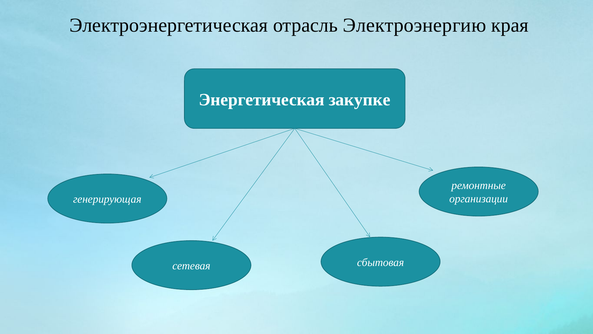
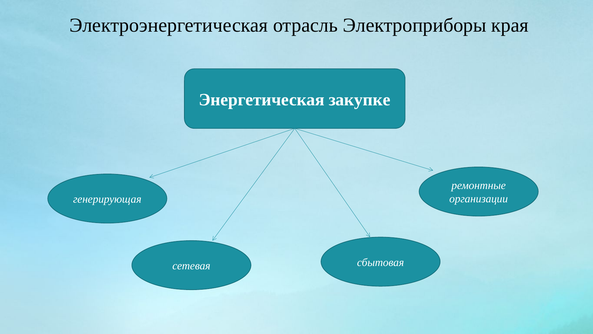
Электроэнергию: Электроэнергию -> Электроприборы (415, 25)
